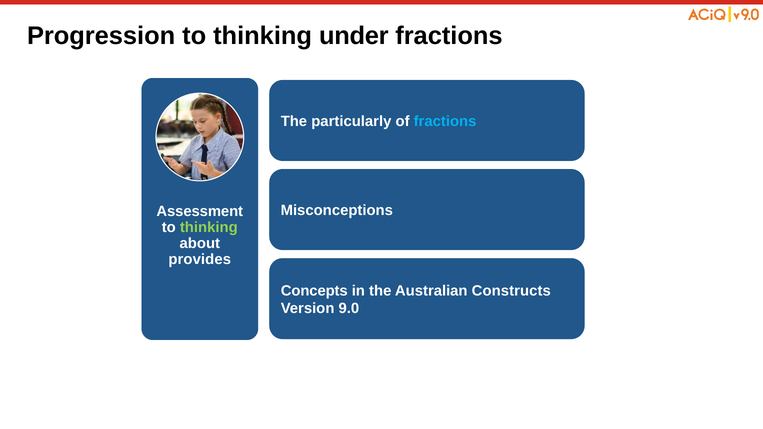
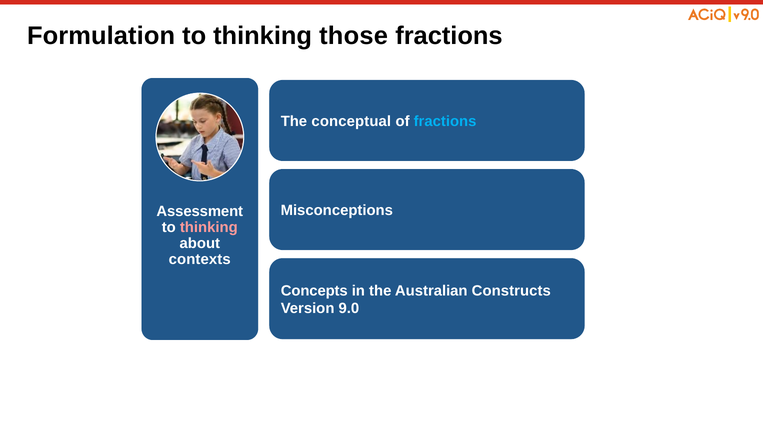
Progression: Progression -> Formulation (101, 36)
under: under -> those (354, 36)
particularly: particularly -> conceptual (351, 122)
thinking colour: light green -> pink (209, 227)
provides: provides -> contexts (200, 259)
